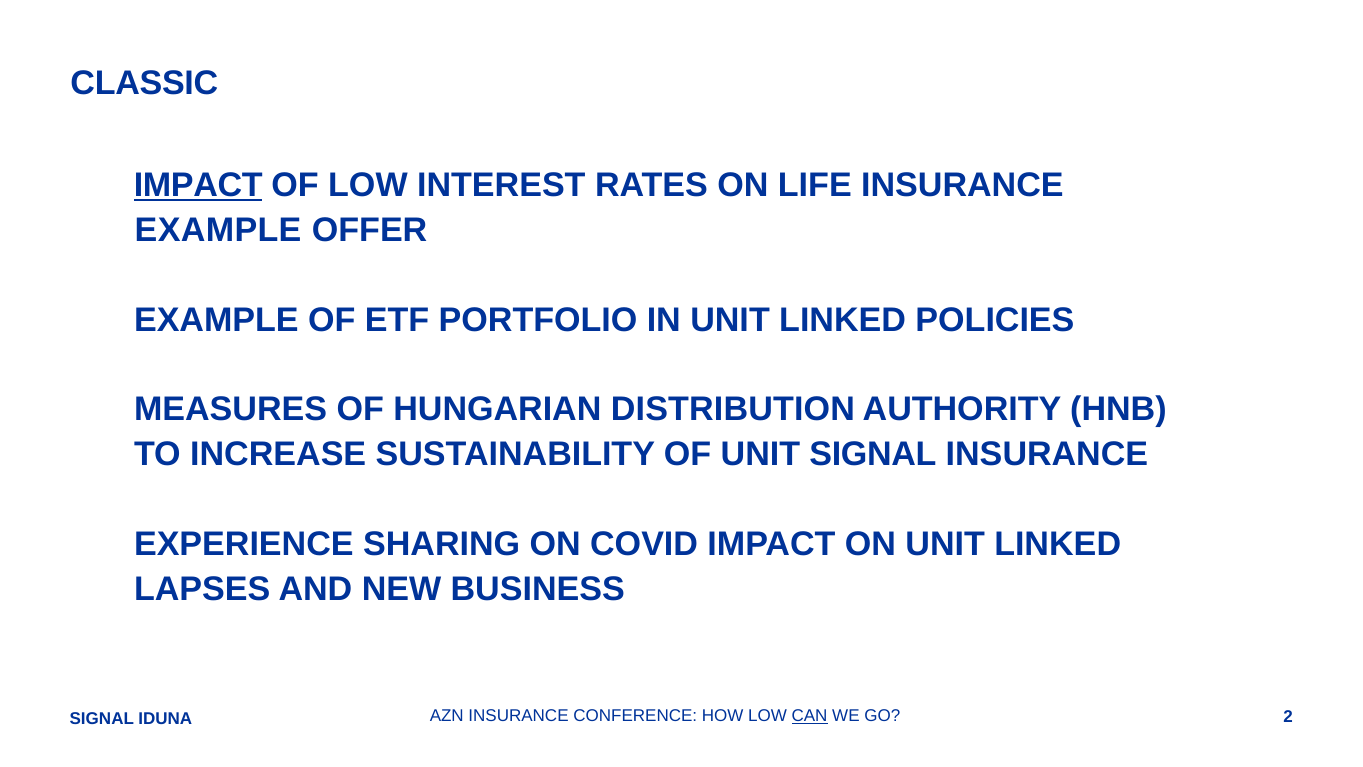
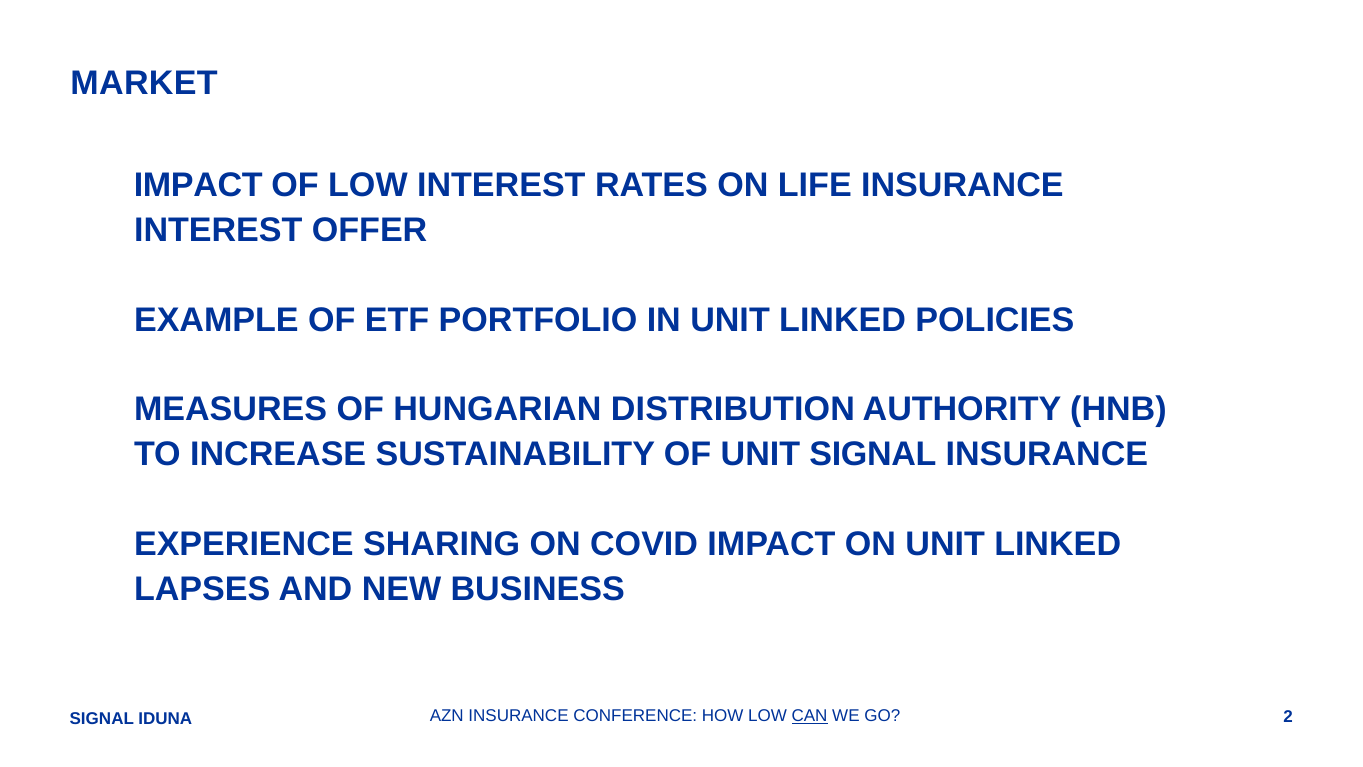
CLASSIC: CLASSIC -> MARKET (144, 83)
IMPACT underline: present -> none (198, 185)
EXAMPLE: EXAMPLE -> INTEREST (218, 230)
